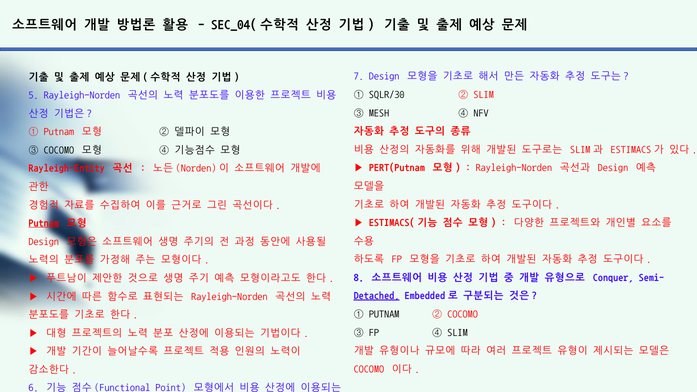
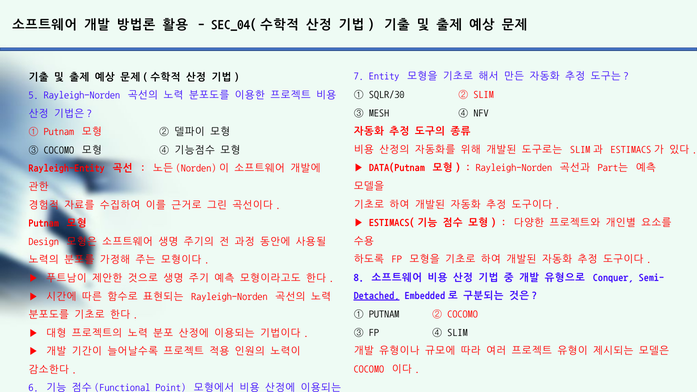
7 Design: Design -> Entity (384, 76)
PERT(Putnam: PERT(Putnam -> DATA(Putnam (397, 168)
Design: Design -> Part는 (613, 168)
Putnam underline: present -> none (44, 223)
